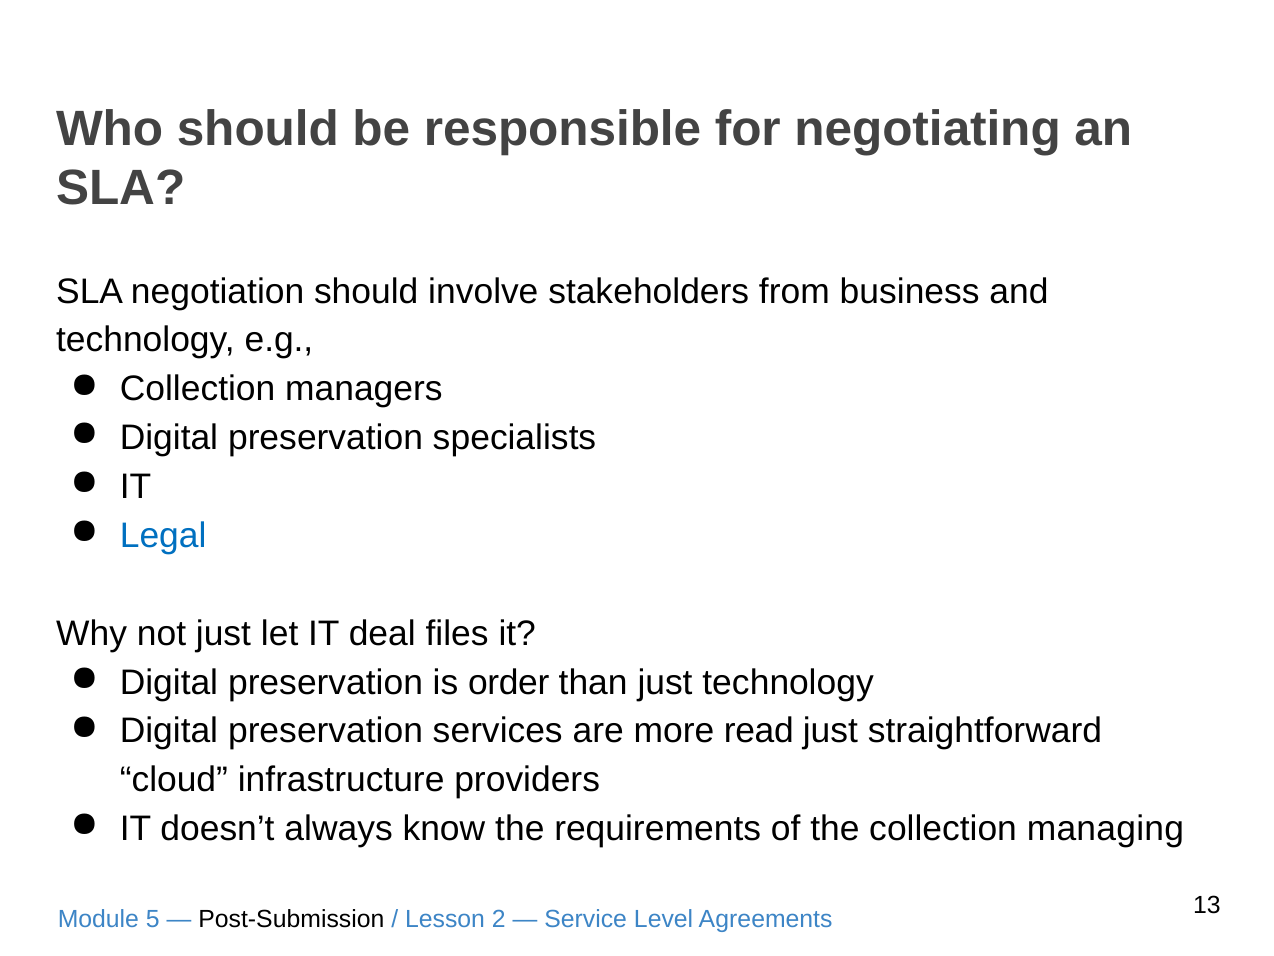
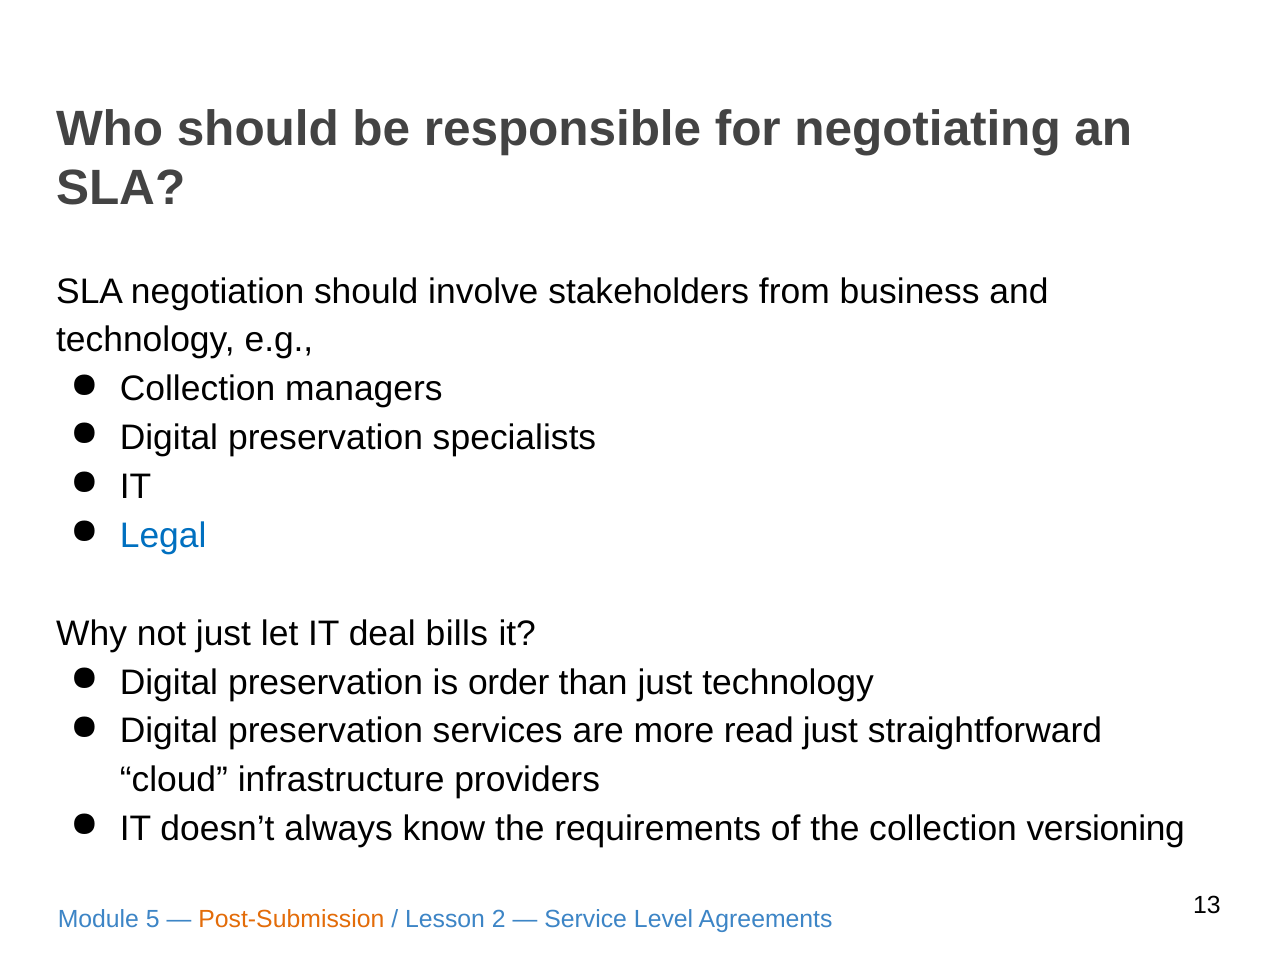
files: files -> bills (457, 633)
managing: managing -> versioning (1106, 829)
Post-Submission colour: black -> orange (291, 918)
